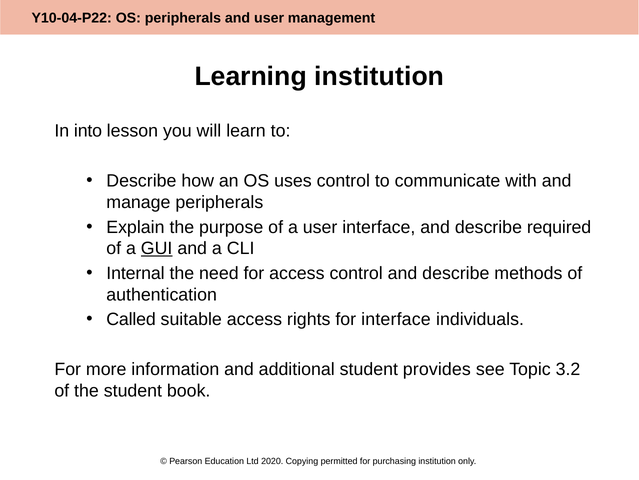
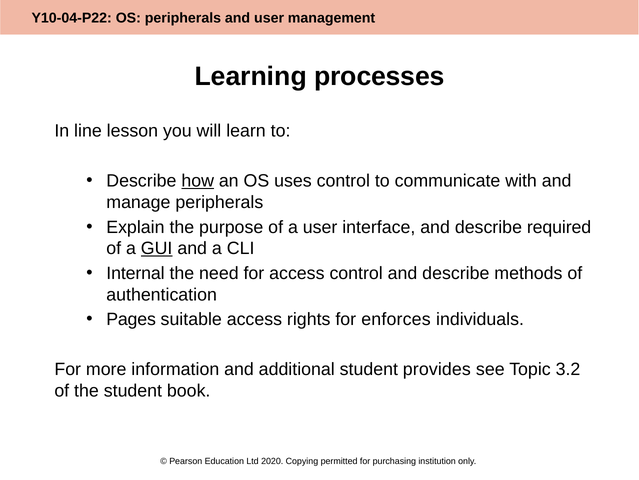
Learning institution: institution -> processes (379, 76)
into: into -> line (88, 131)
how underline: none -> present (198, 181)
Called: Called -> Pages (131, 319)
for interface: interface -> enforces (396, 319)
